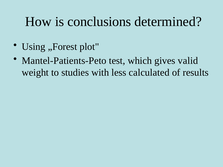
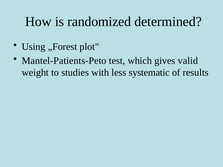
conclusions: conclusions -> randomized (99, 22)
calculated: calculated -> systematic (149, 73)
